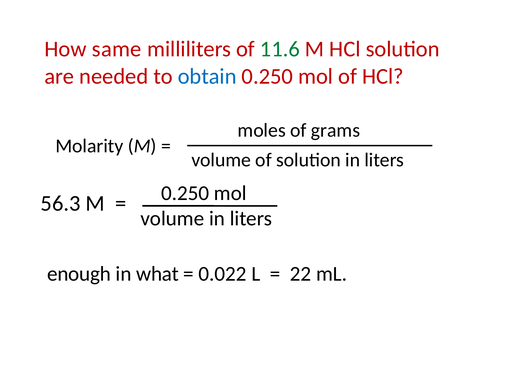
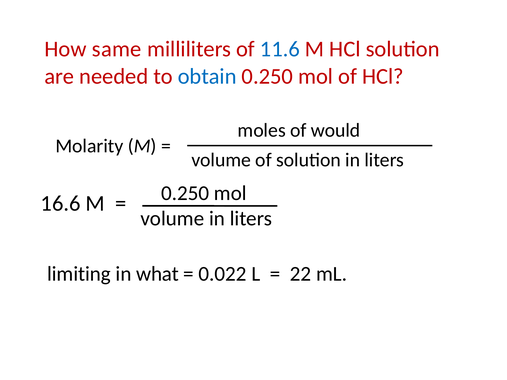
11.6 colour: green -> blue (280, 49)
grams: grams -> would (336, 131)
56.3: 56.3 -> 16.6 (61, 203)
enough: enough -> limiting (79, 274)
